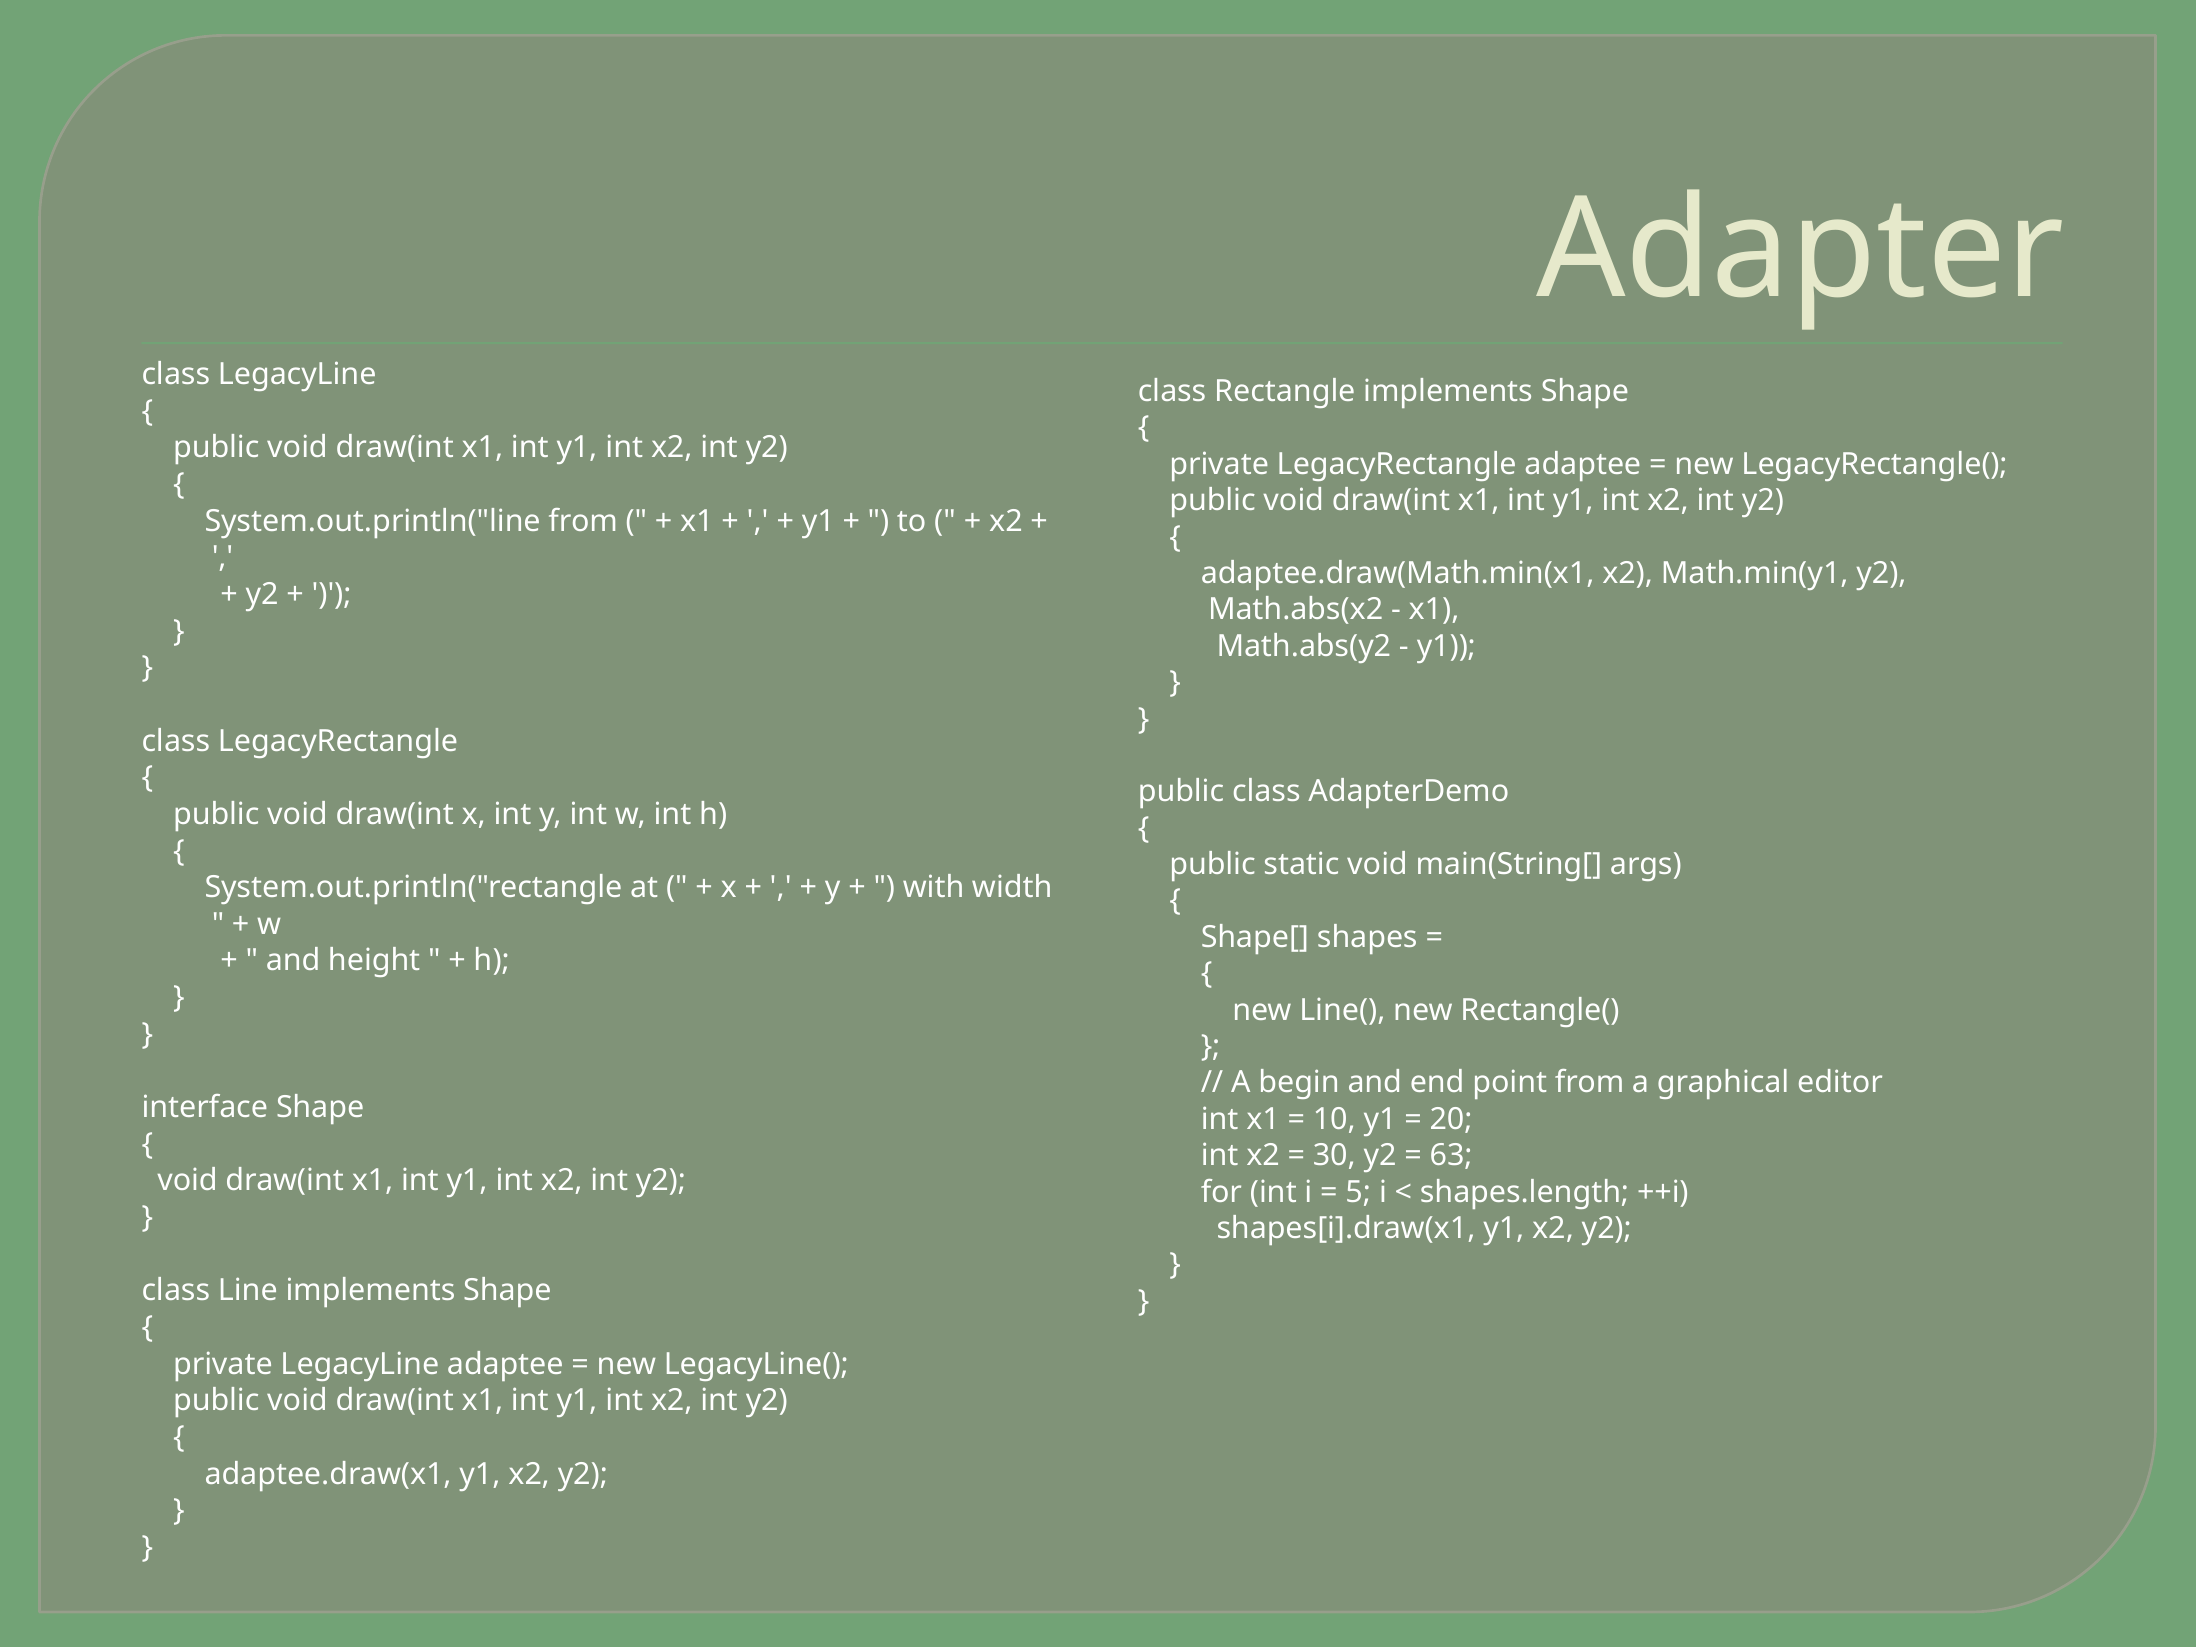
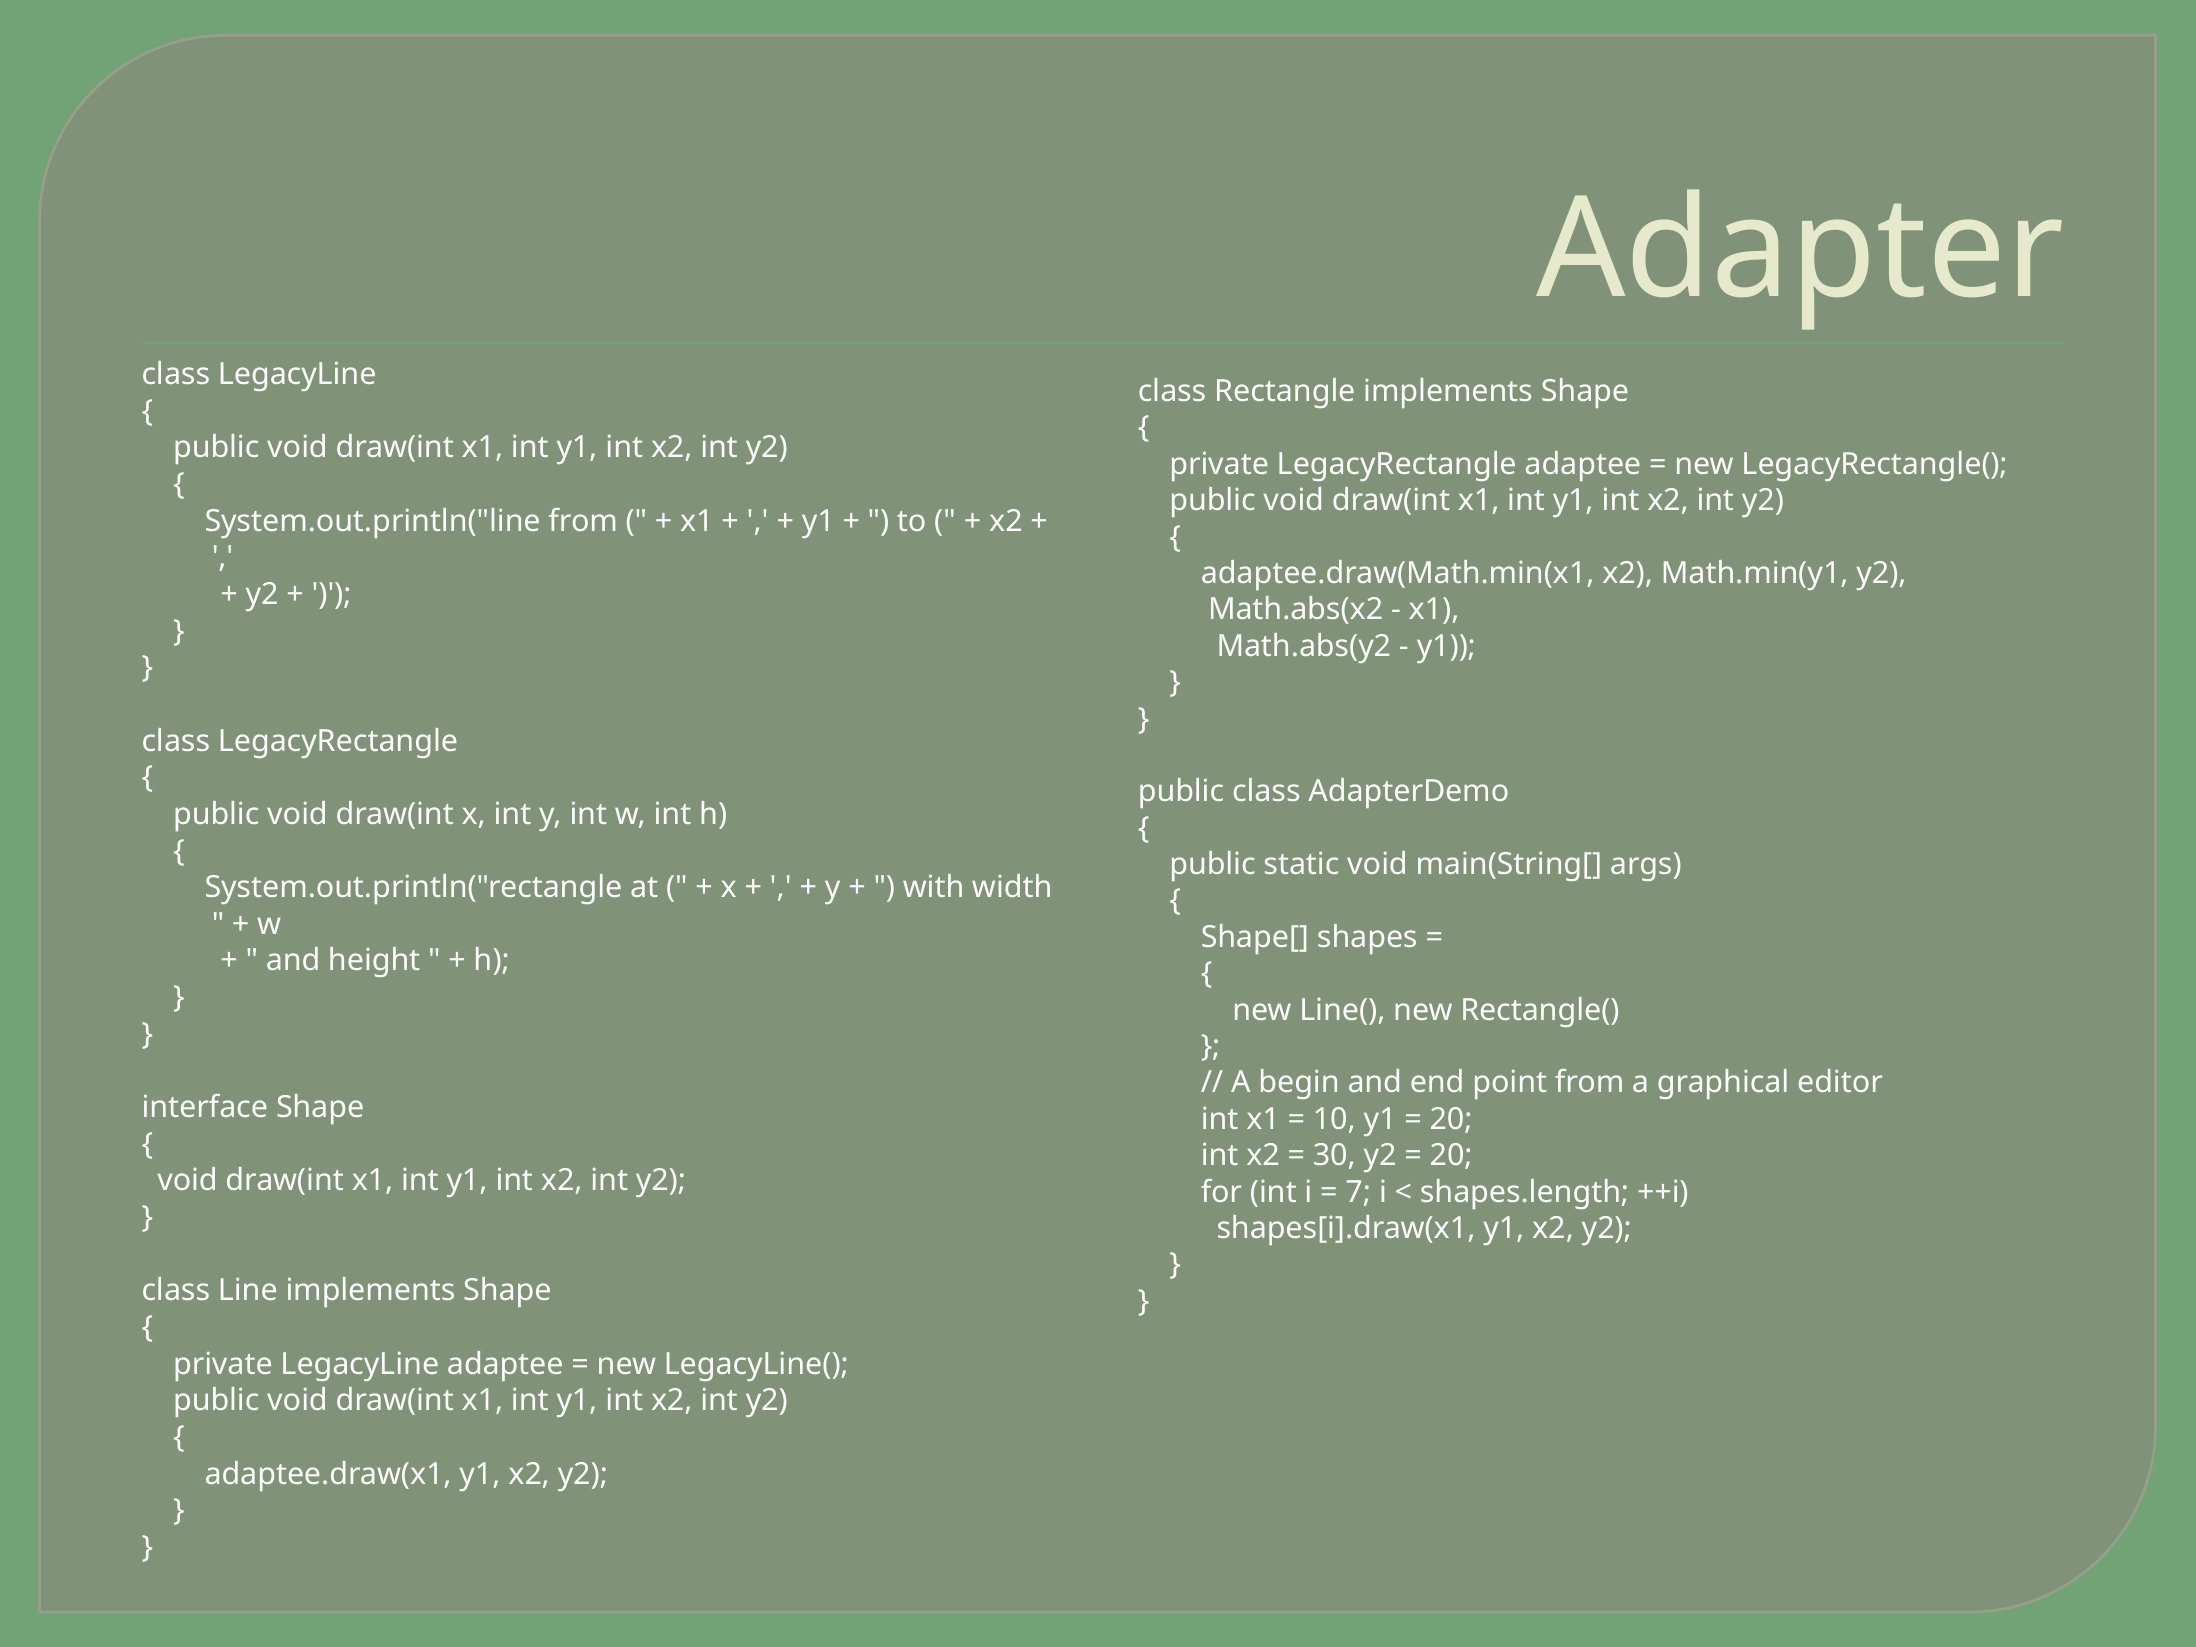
63: 63 -> 20 (1451, 1156)
5: 5 -> 7 (1358, 1192)
